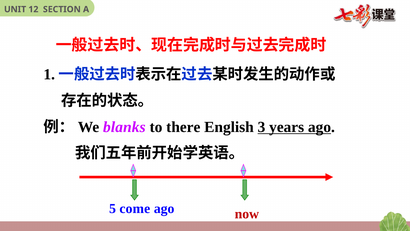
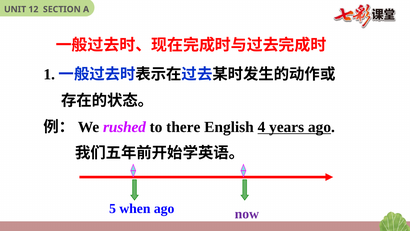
blanks: blanks -> rushed (124, 127)
3: 3 -> 4 (261, 127)
come: come -> when (135, 208)
now colour: red -> purple (247, 214)
